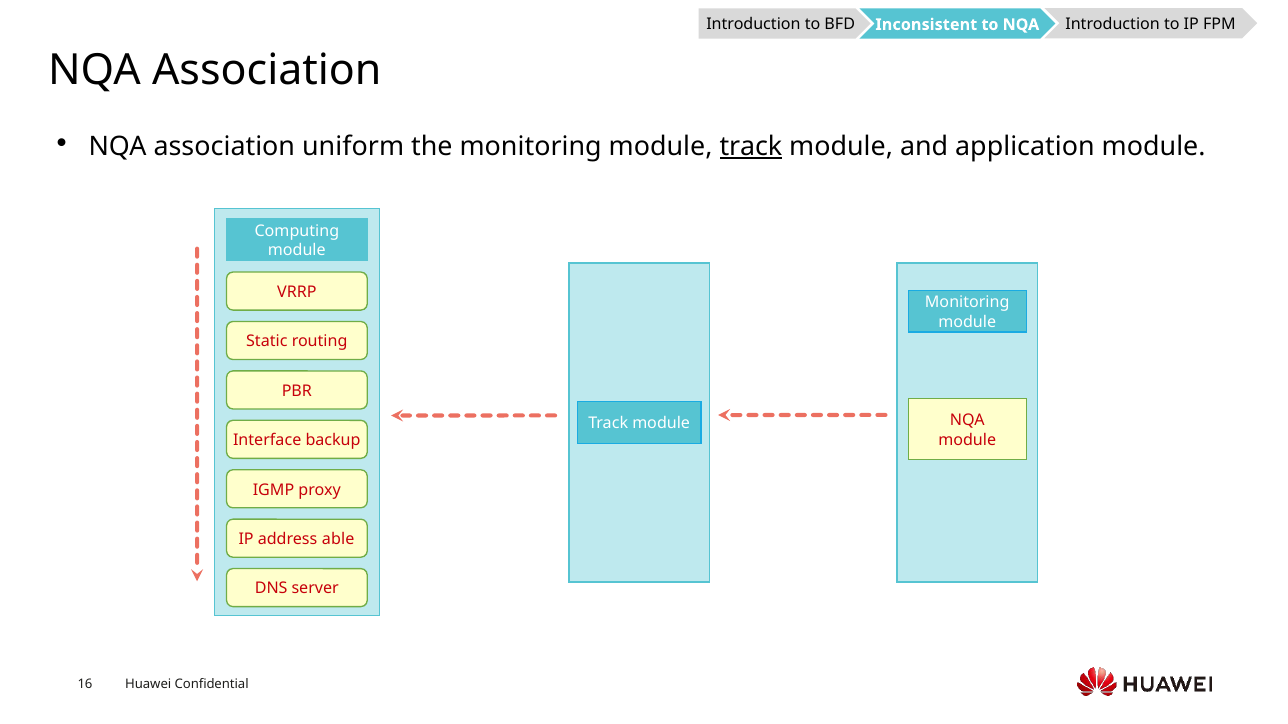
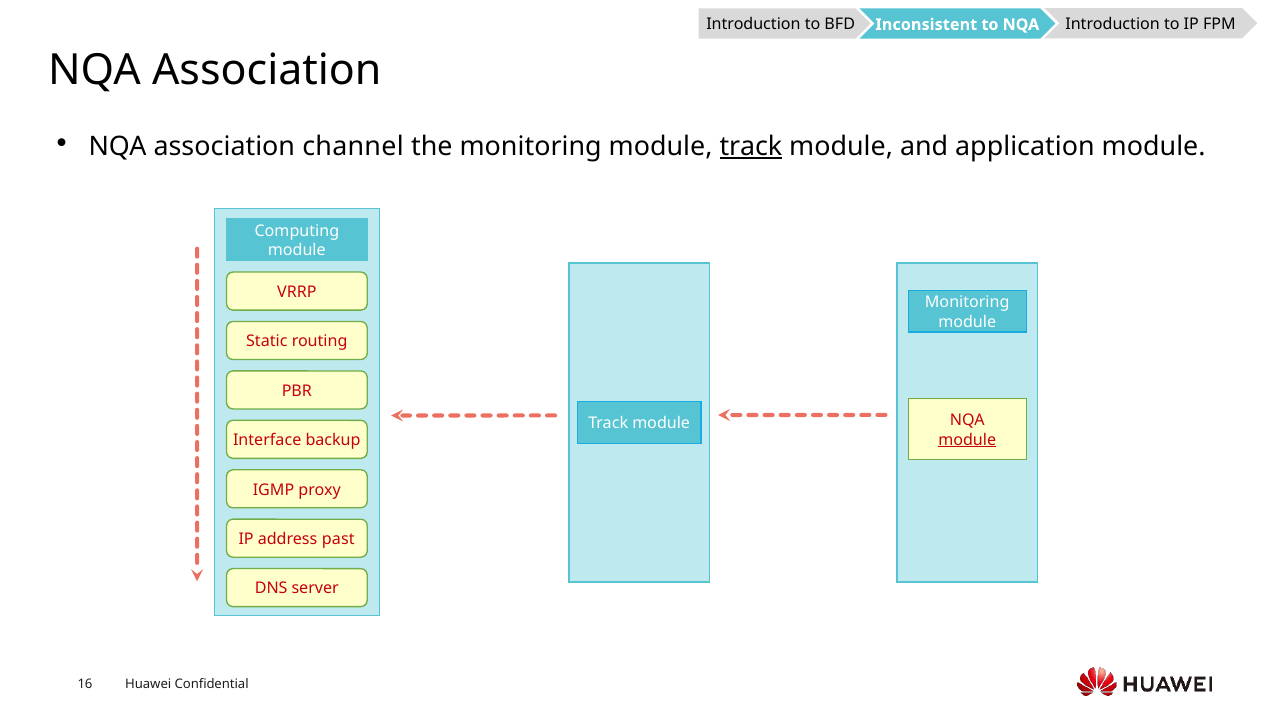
uniform: uniform -> channel (353, 146)
module underline: none -> present (967, 440)
able: able -> past (338, 540)
